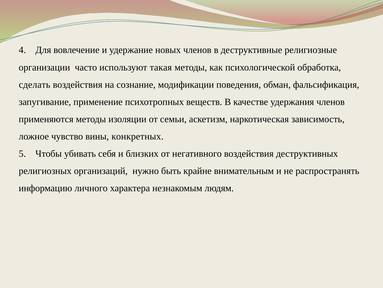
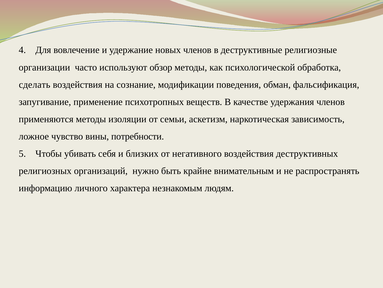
такая: такая -> обзор (161, 67)
конкретных: конкретных -> потребности (138, 136)
